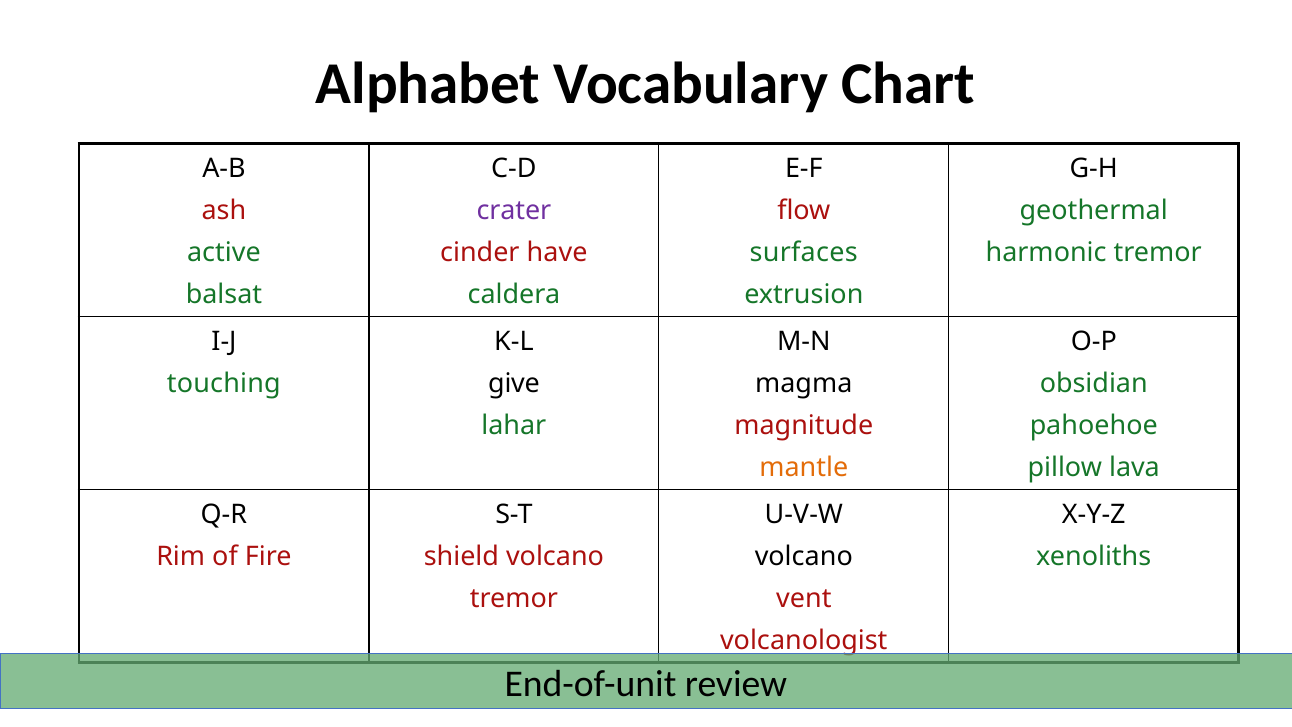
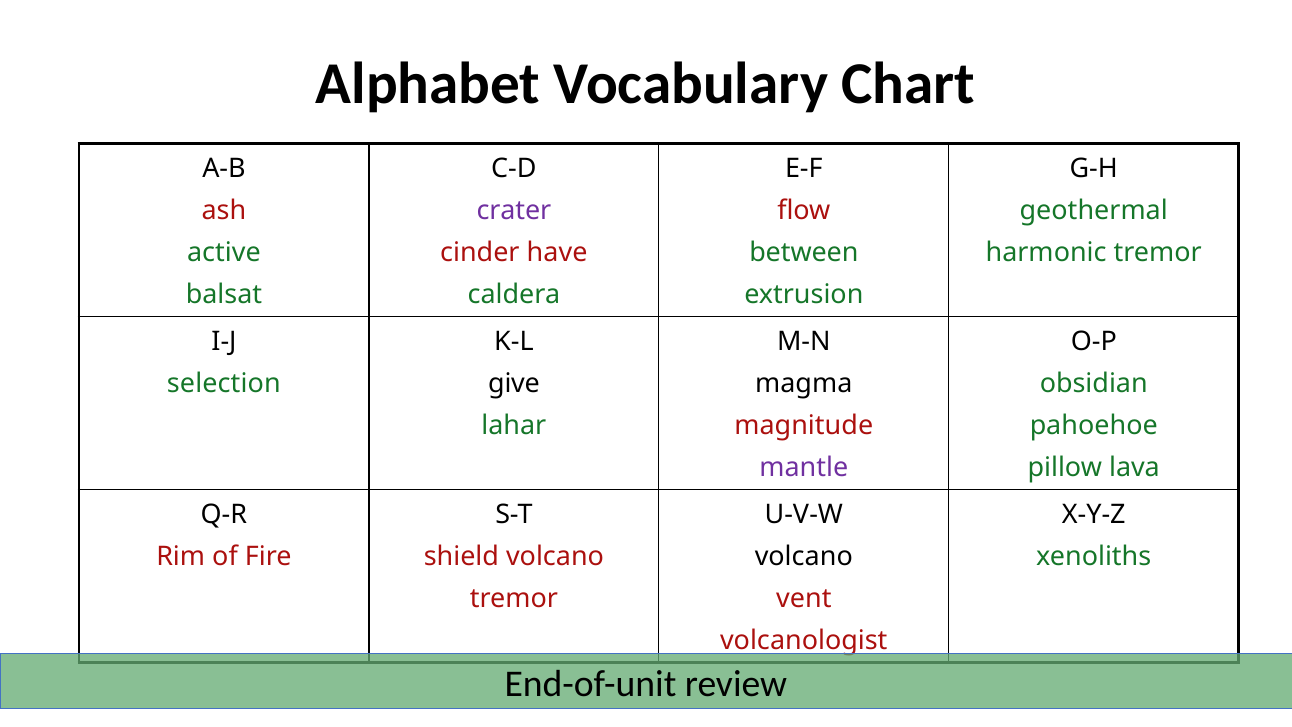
surfaces: surfaces -> between (804, 253)
touching: touching -> selection (224, 383)
mantle colour: orange -> purple (804, 468)
